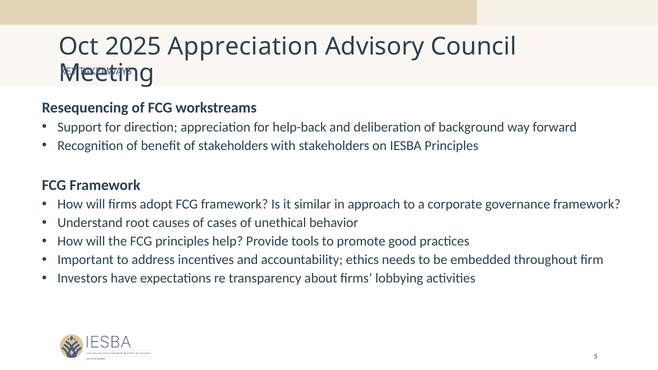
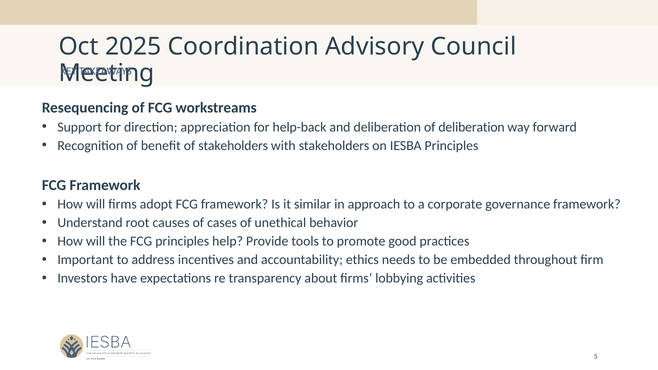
2025 Appreciation: Appreciation -> Coordination (243, 47)
of background: background -> deliberation (472, 127)
